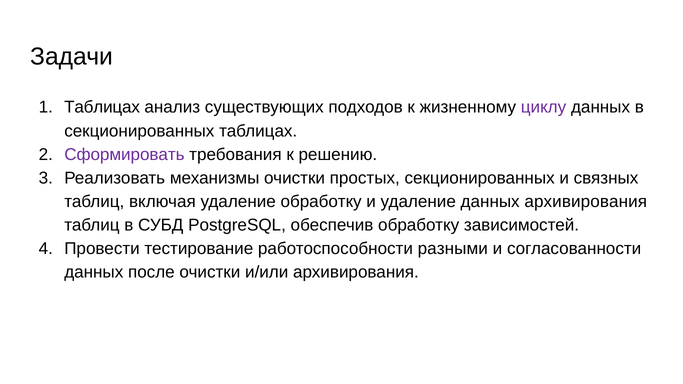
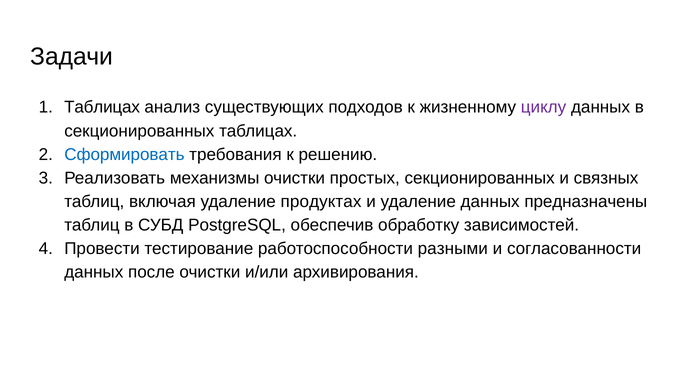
Сформировать colour: purple -> blue (124, 155)
удаление обработку: обработку -> продуктах (321, 202)
данных архивирования: архивирования -> предназначены (586, 202)
